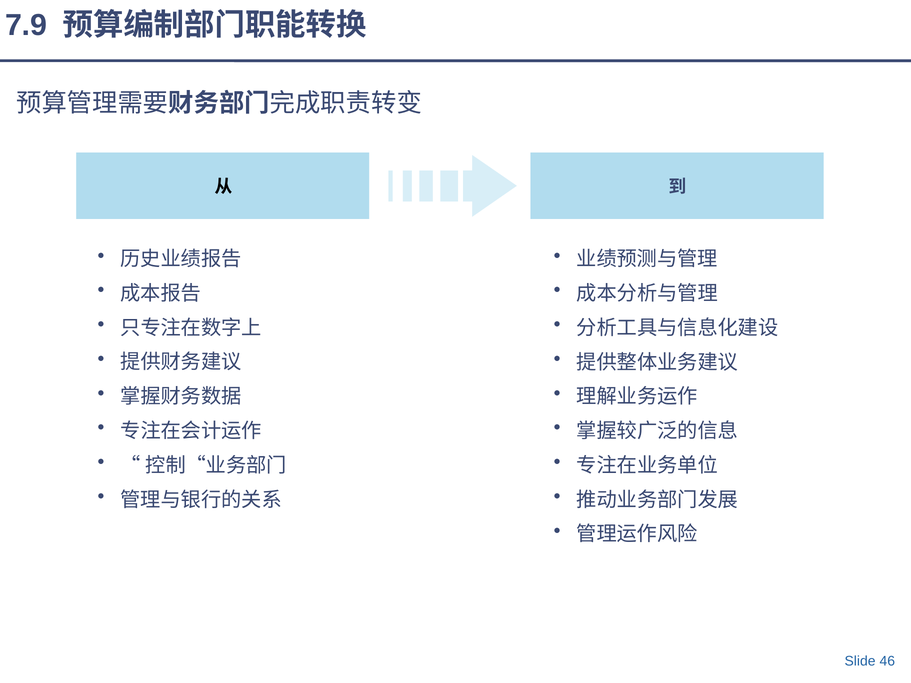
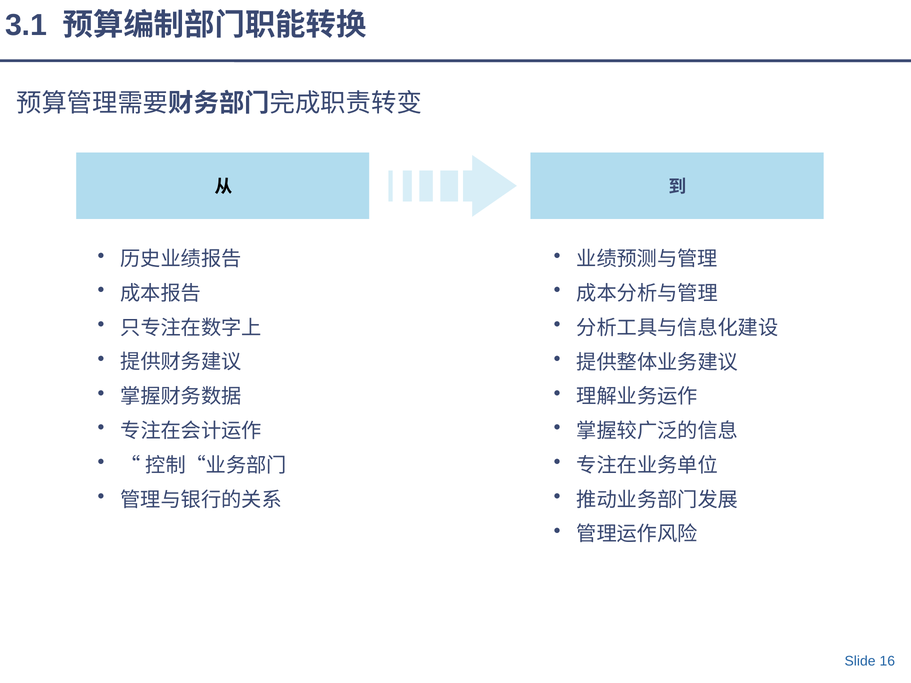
7.9: 7.9 -> 3.1 (26, 25)
46: 46 -> 16 (887, 661)
